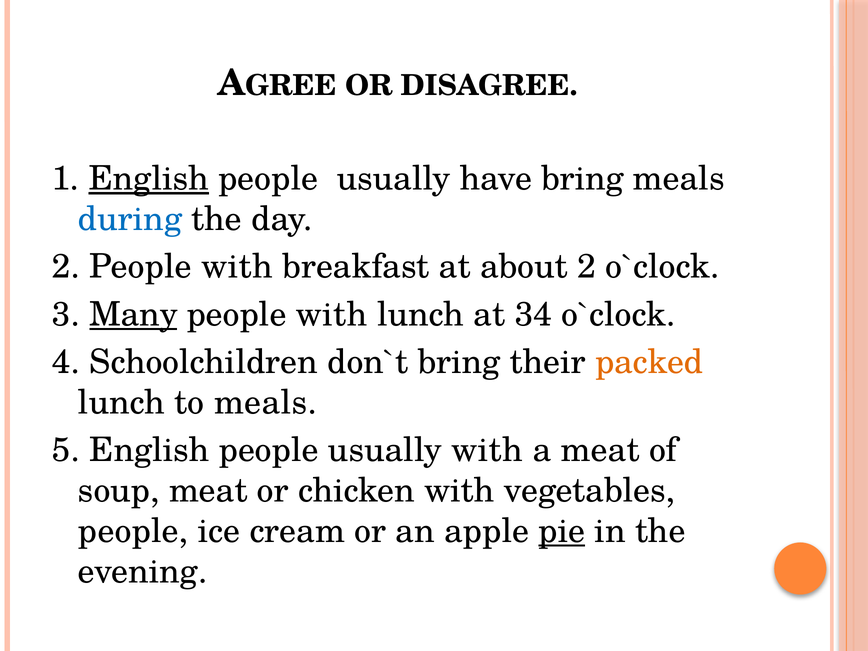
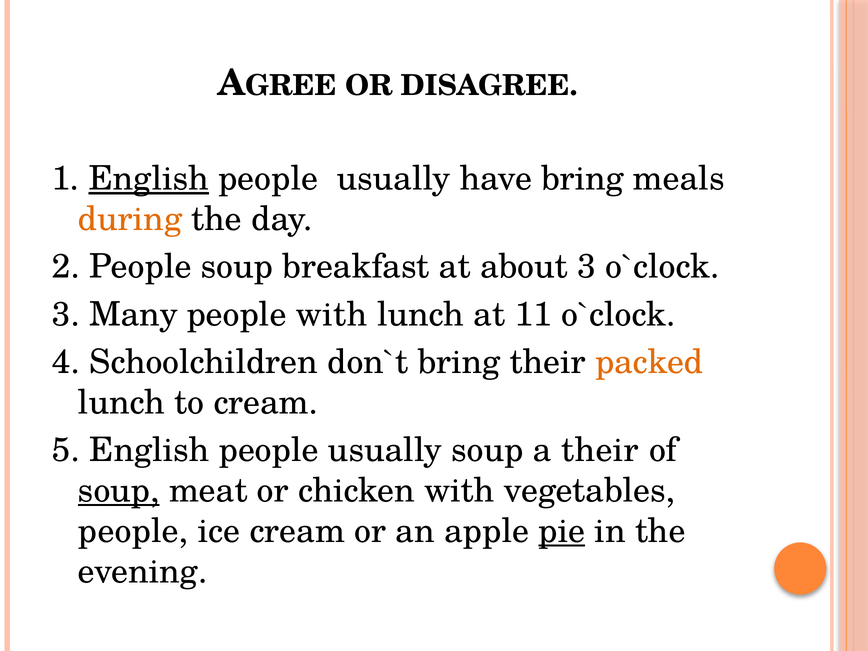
during colour: blue -> orange (130, 219)
2 People with: with -> soup (237, 267)
about 2: 2 -> 3 (587, 267)
Many underline: present -> none (133, 314)
34: 34 -> 11 (533, 314)
to meals: meals -> cream (266, 403)
usually with: with -> soup (487, 450)
a meat: meat -> their (600, 450)
soup underline: none -> present (119, 491)
